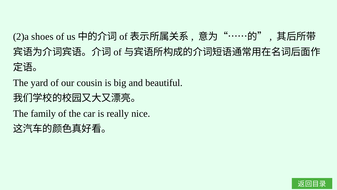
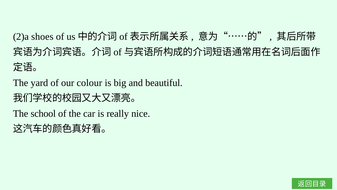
cousin: cousin -> colour (89, 83)
family: family -> school (43, 113)
